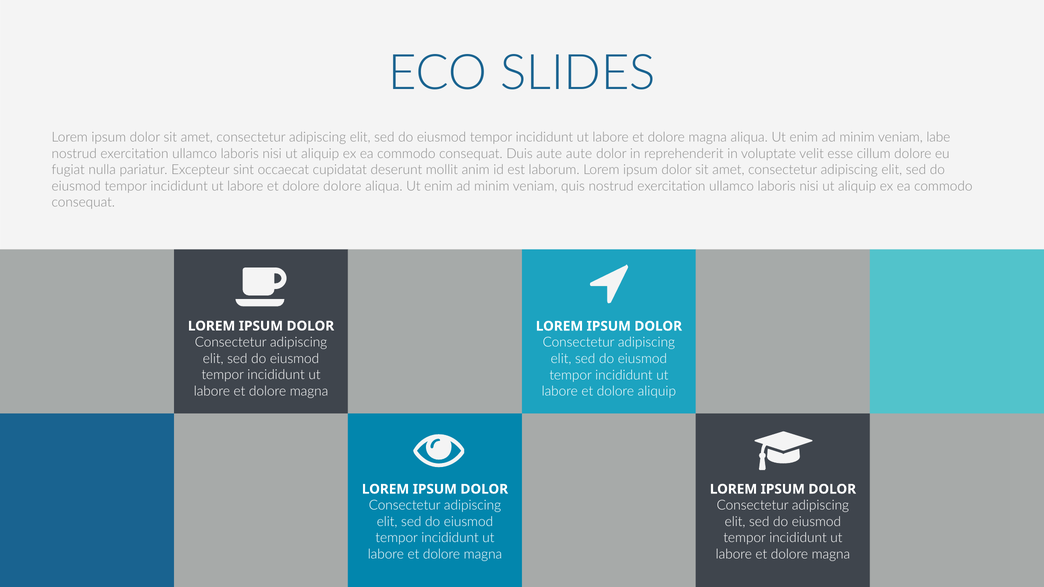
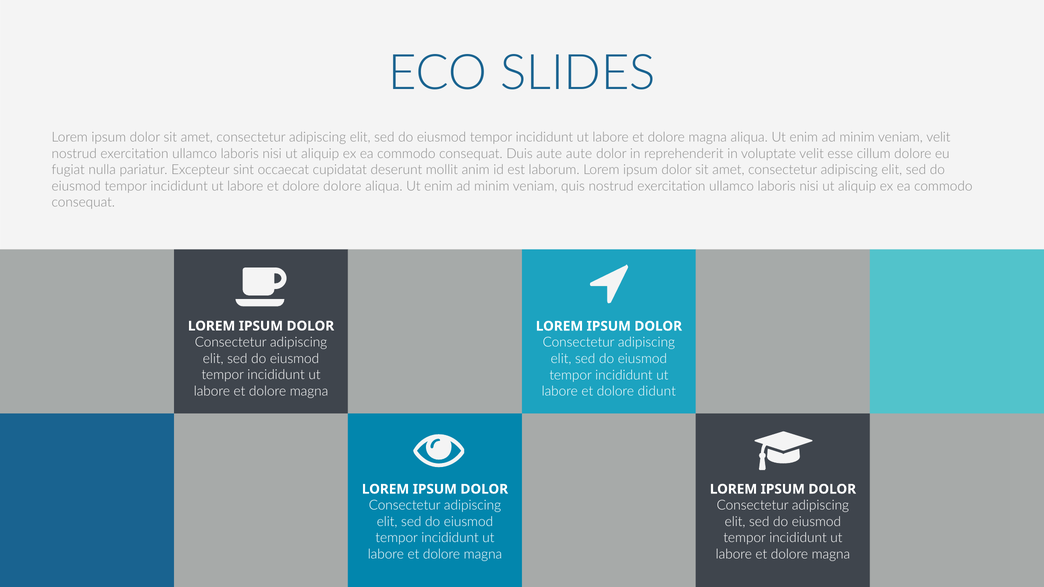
veniam labe: labe -> velit (938, 137)
dolore aliquip: aliquip -> didunt (657, 391)
